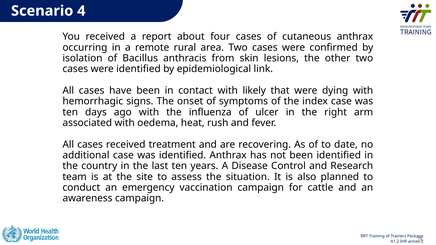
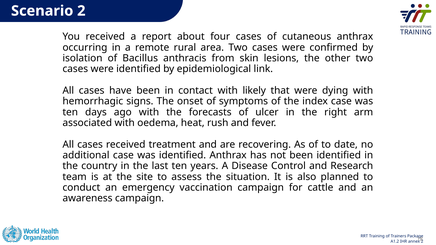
Scenario 4: 4 -> 2 (81, 11)
influenza: influenza -> forecasts (210, 112)
